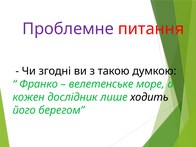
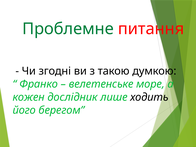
Проблемне colour: purple -> green (68, 29)
